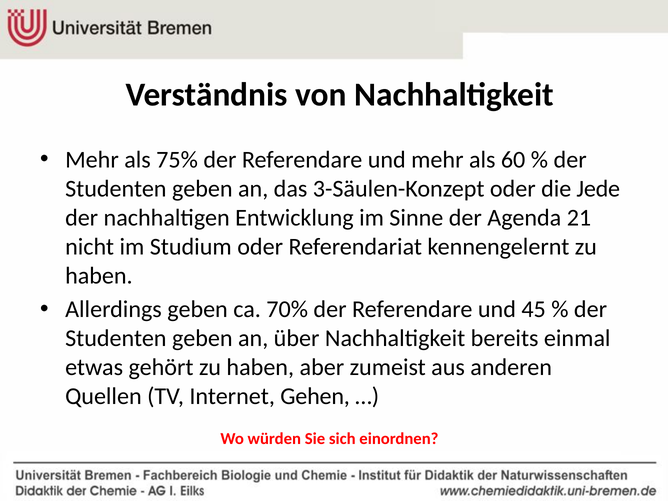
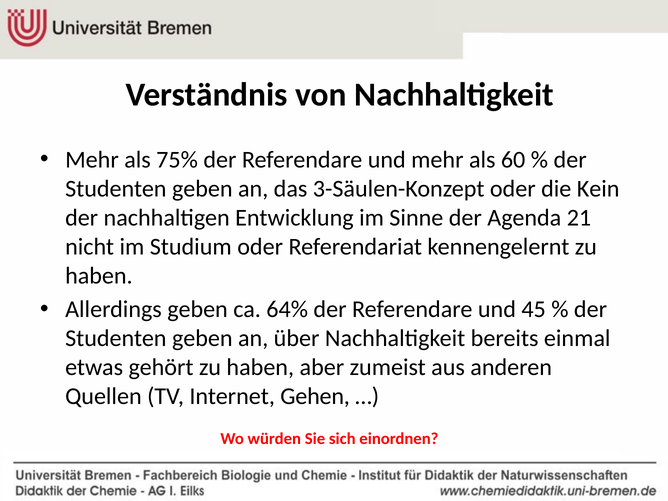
Jede: Jede -> Kein (598, 189)
70%: 70% -> 64% (287, 309)
